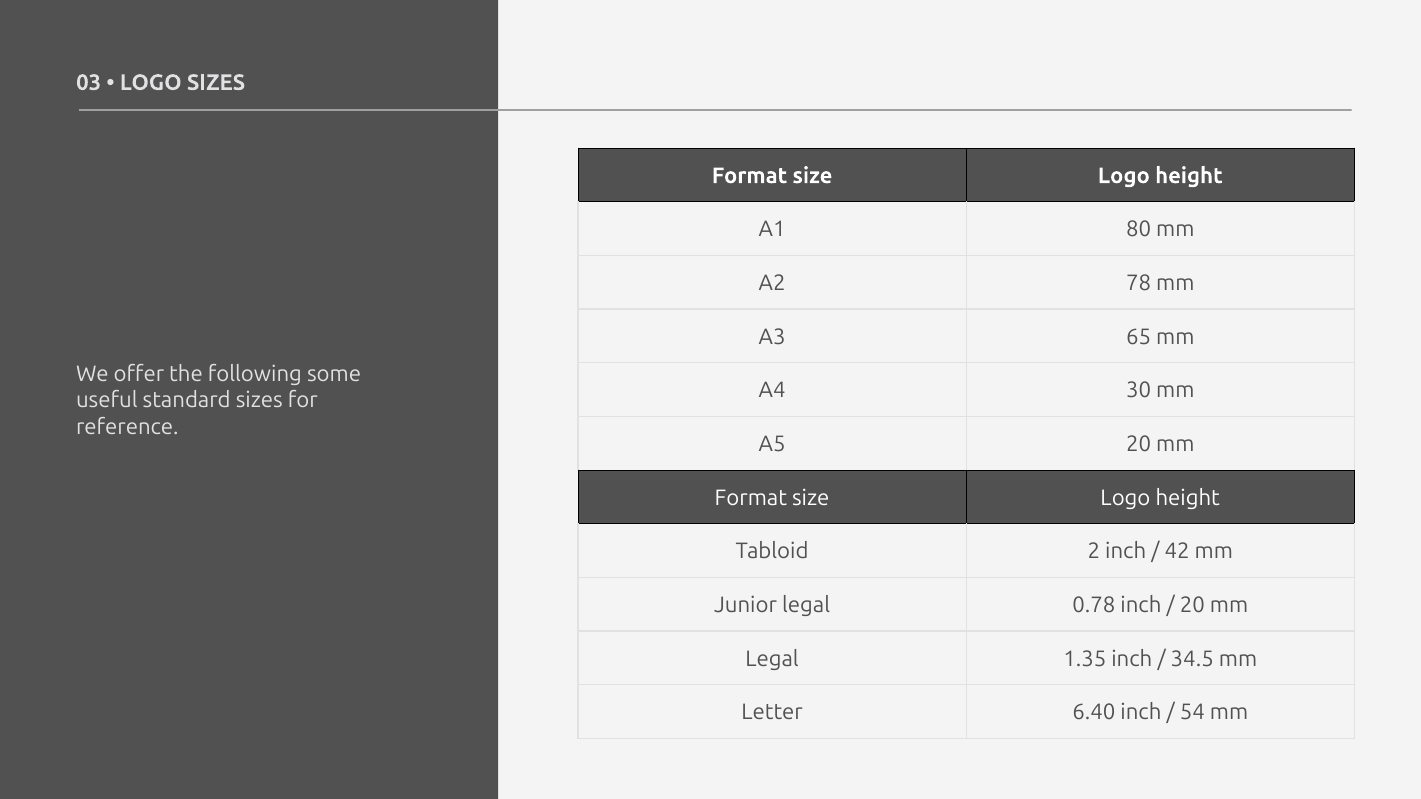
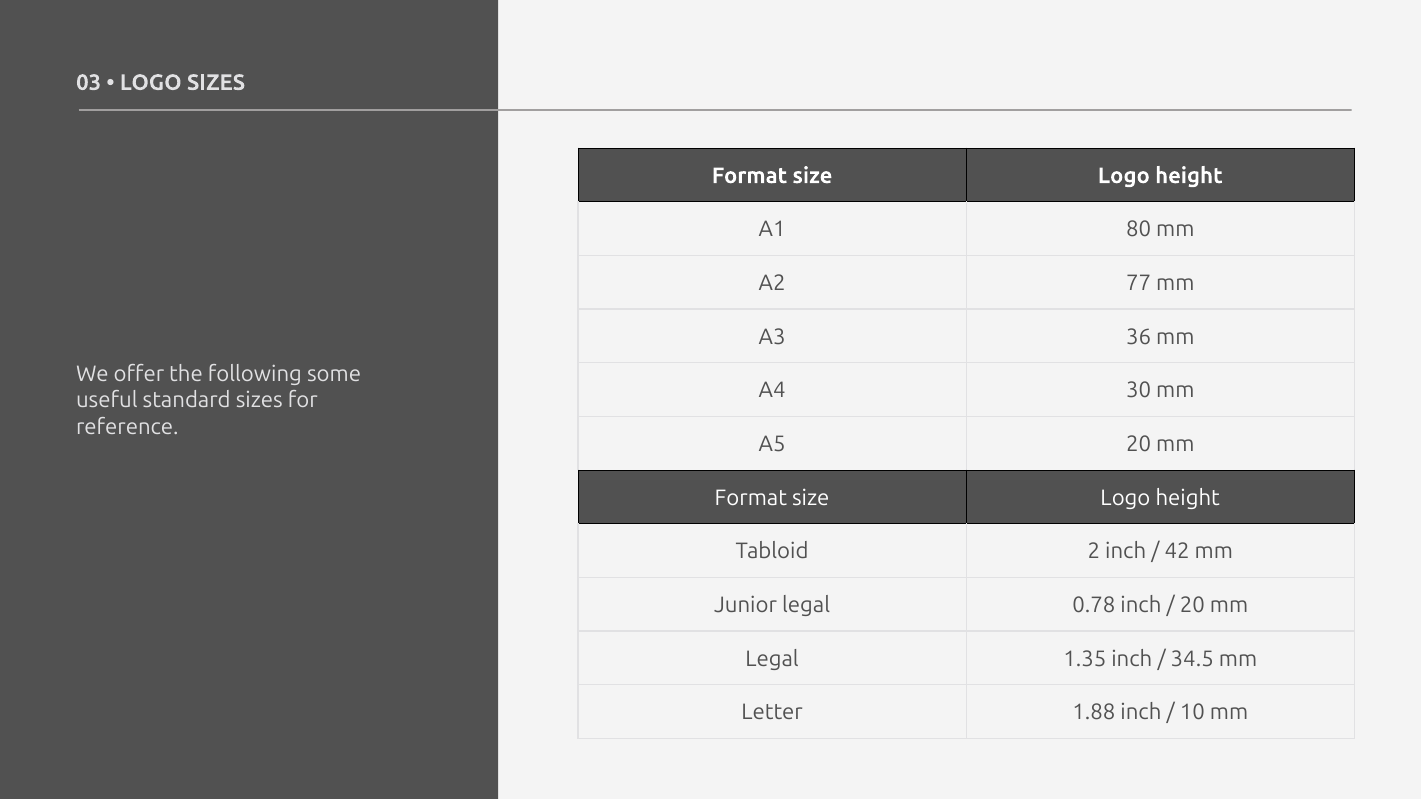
78: 78 -> 77 (1139, 283)
65: 65 -> 36 (1139, 337)
6.40: 6.40 -> 1.88 (1094, 713)
54: 54 -> 10 (1192, 713)
